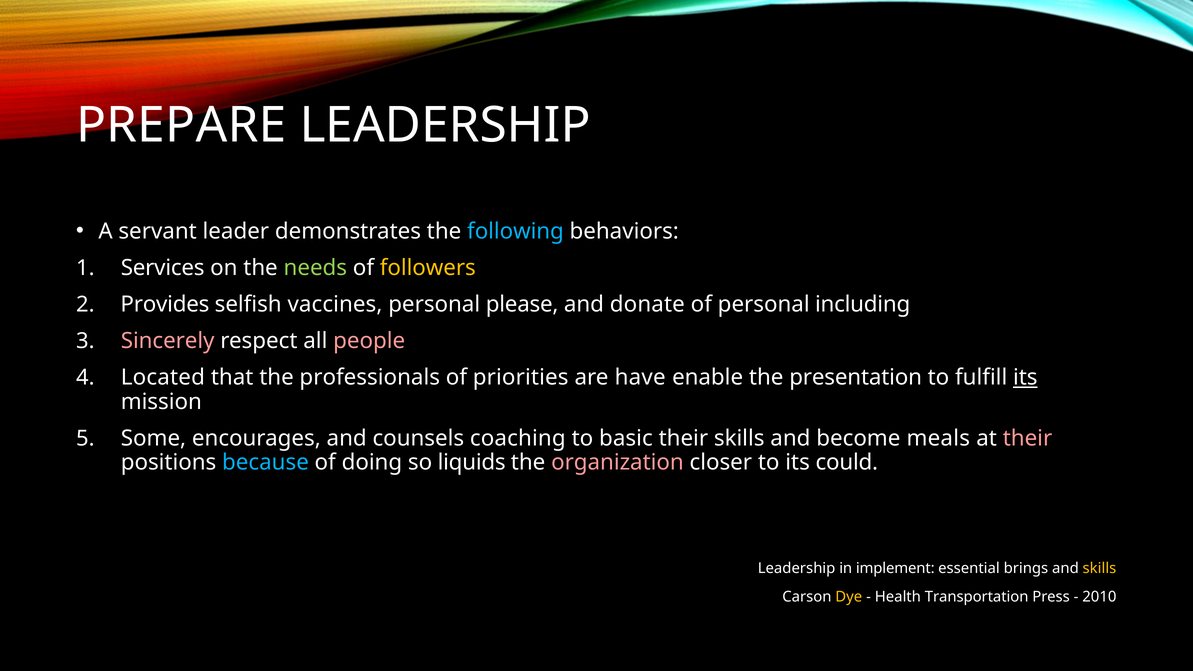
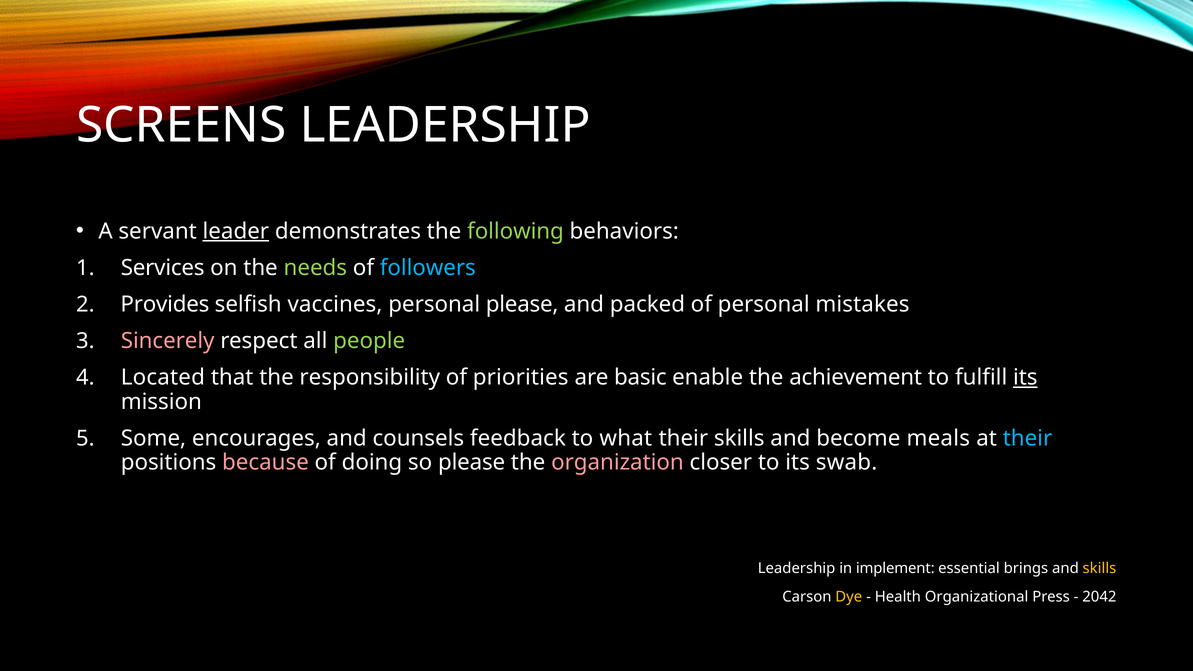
PREPARE: PREPARE -> SCREENS (181, 125)
leader underline: none -> present (236, 231)
following colour: light blue -> light green (516, 231)
followers colour: yellow -> light blue (428, 268)
donate: donate -> packed (647, 304)
including: including -> mistakes (862, 304)
people colour: pink -> light green (369, 341)
professionals: professionals -> responsibility (370, 378)
have: have -> basic (640, 378)
presentation: presentation -> achievement (856, 378)
coaching: coaching -> feedback (518, 438)
basic: basic -> what (626, 438)
their colour: pink -> light blue (1028, 438)
because colour: light blue -> pink (265, 462)
so liquids: liquids -> please (472, 462)
could: could -> swab (847, 462)
Transportation: Transportation -> Organizational (977, 597)
2010: 2010 -> 2042 (1099, 597)
